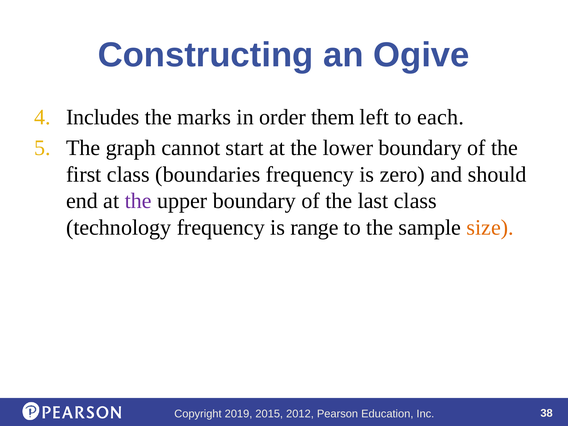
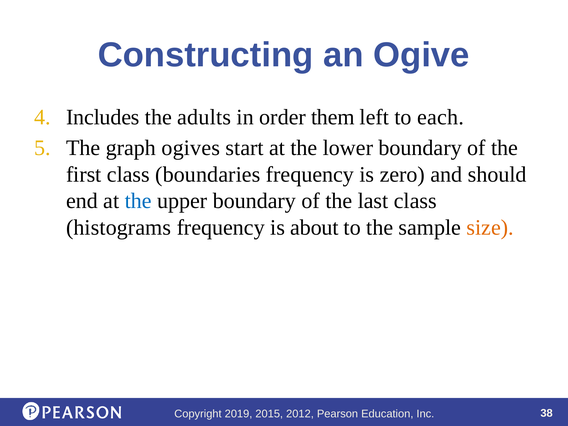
marks: marks -> adults (204, 117)
cannot: cannot -> ogives (191, 148)
the colour: purple -> blue (138, 201)
technology: technology -> histograms (119, 228)
range: range -> about (314, 228)
